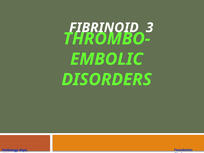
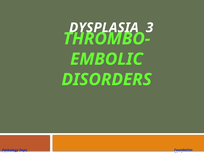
FIBRINOID: FIBRINOID -> DYSPLASIA (104, 28)
